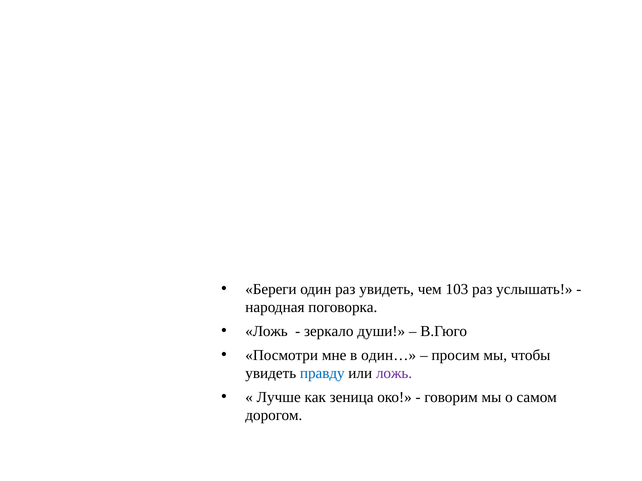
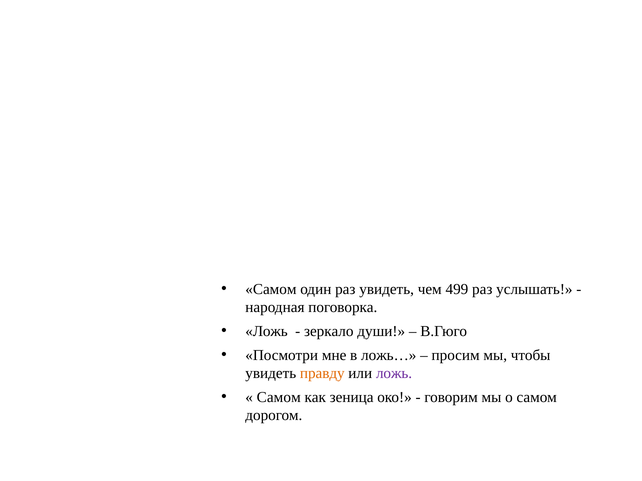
Береги: Береги -> Самом (271, 290)
103: 103 -> 499 (457, 290)
один…: один… -> ложь… (389, 356)
правду colour: blue -> orange (322, 374)
Лучше: Лучше -> Самом (279, 398)
